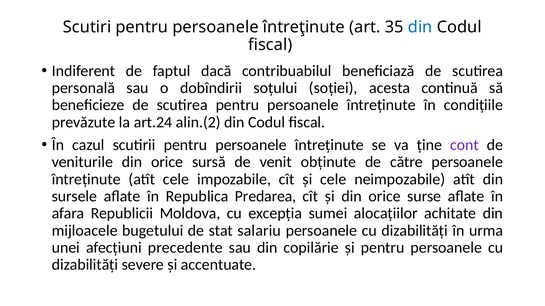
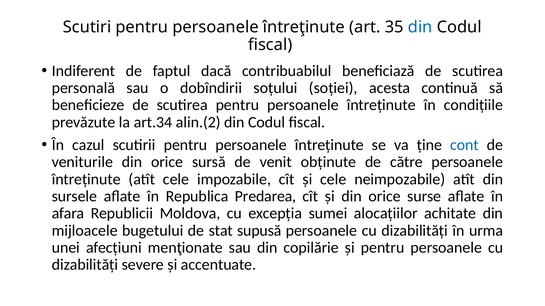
art.24: art.24 -> art.34 (153, 122)
cont colour: purple -> blue (464, 145)
salariu: salariu -> supusă (259, 231)
precedente: precedente -> menţionate (185, 248)
